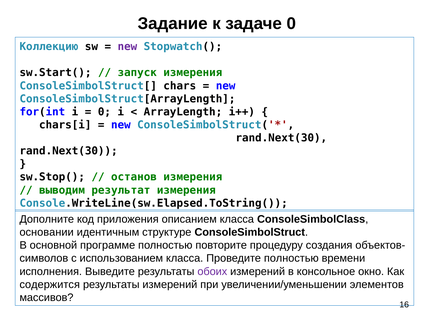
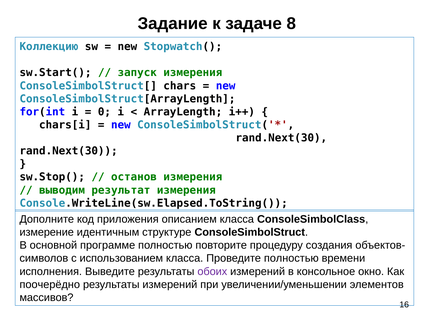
задаче 0: 0 -> 8 (291, 24)
new colour: purple -> black (127, 47)
основании: основании -> измерение (47, 232)
содержится: содержится -> поочерёдно (50, 285)
